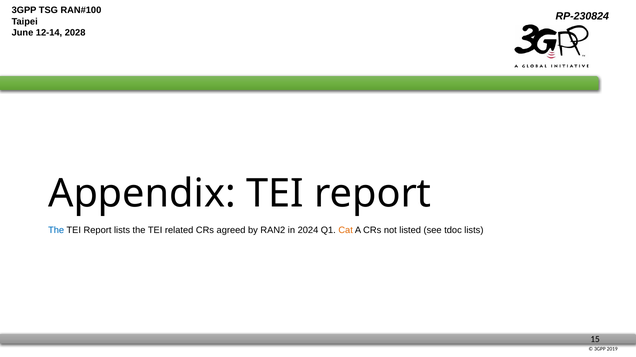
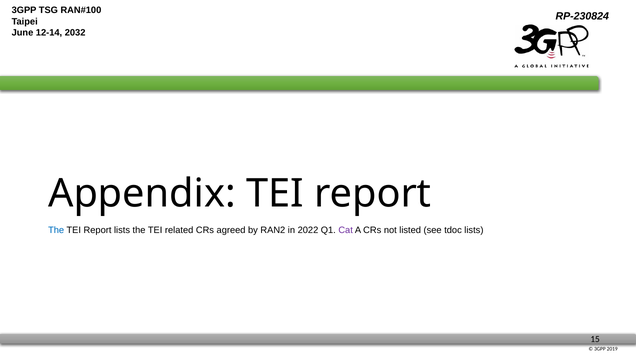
2028: 2028 -> 2032 (75, 33)
2024: 2024 -> 2022 (308, 231)
Cat colour: orange -> purple (346, 231)
